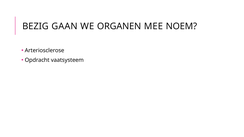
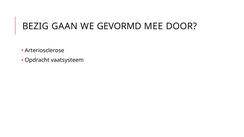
ORGANEN: ORGANEN -> GEVORMD (119, 26)
NOEM: NOEM -> DOOR (181, 26)
